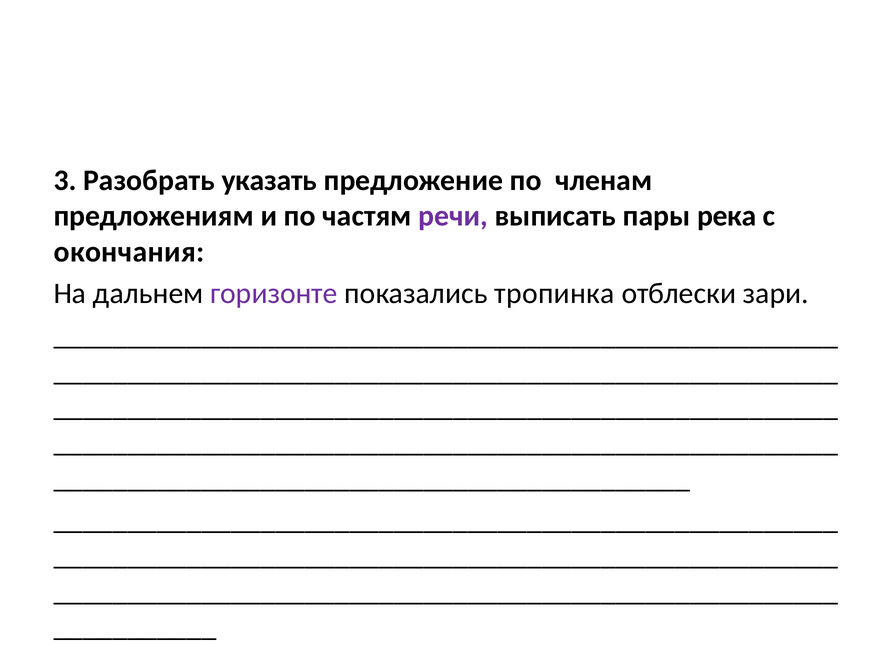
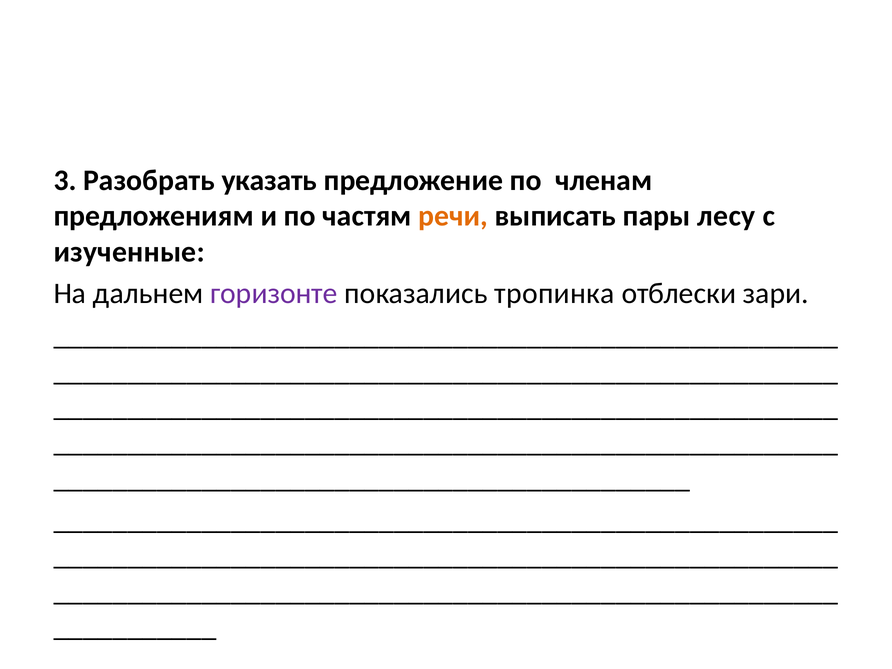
речи colour: purple -> orange (453, 216)
река: река -> лесу (726, 216)
окончания: окончания -> изученные (129, 252)
